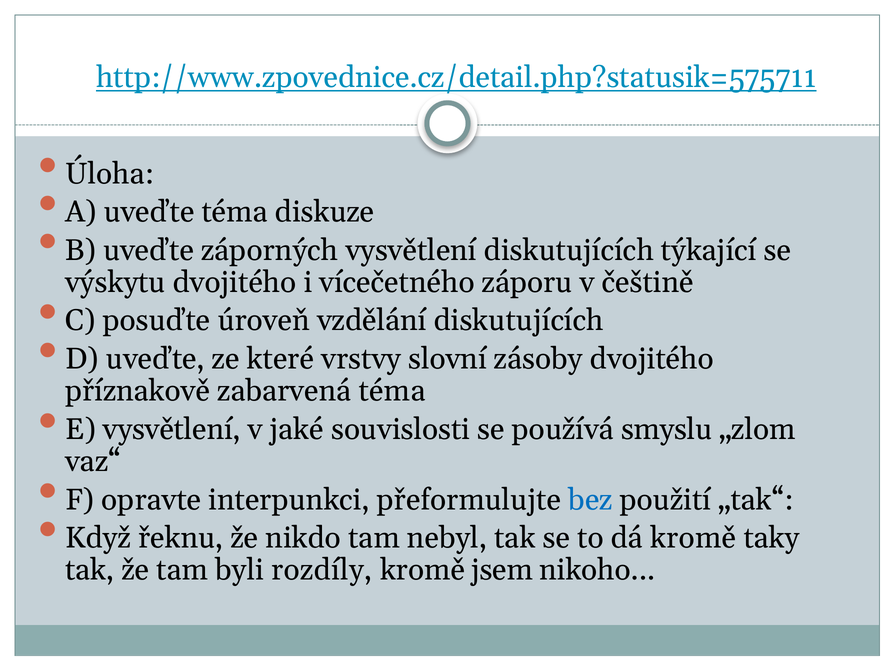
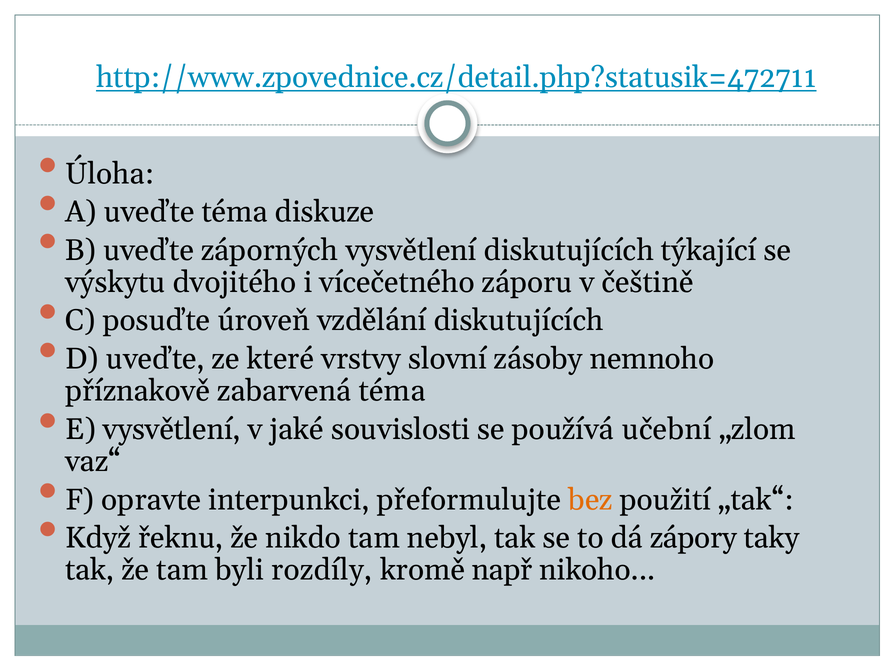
http://www.zpovednice.cz/detail.php?statusik=575711: http://www.zpovednice.cz/detail.php?statusik=575711 -> http://www.zpovednice.cz/detail.php?statusik=472711 (456, 77)
zásoby dvojitého: dvojitého -> nemnoho (652, 359)
smyslu: smyslu -> učební (666, 429)
bez colour: blue -> orange (590, 500)
dá kromě: kromě -> zápory (693, 538)
jsem: jsem -> např (502, 570)
